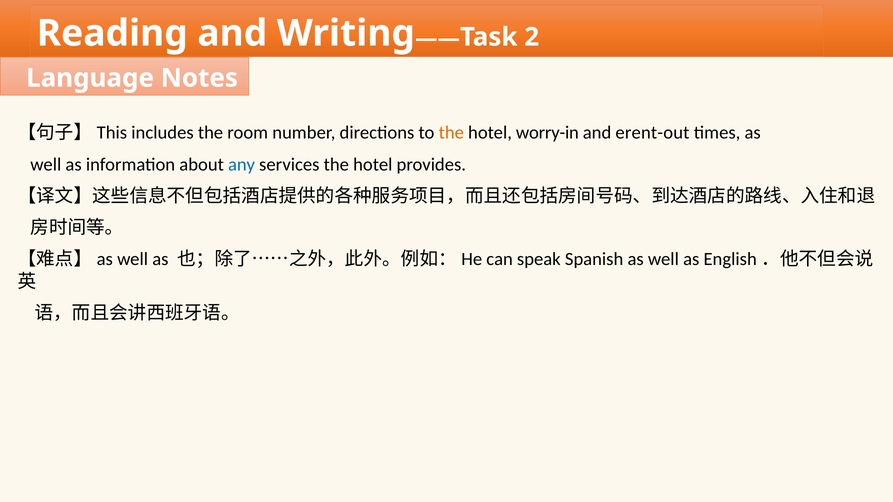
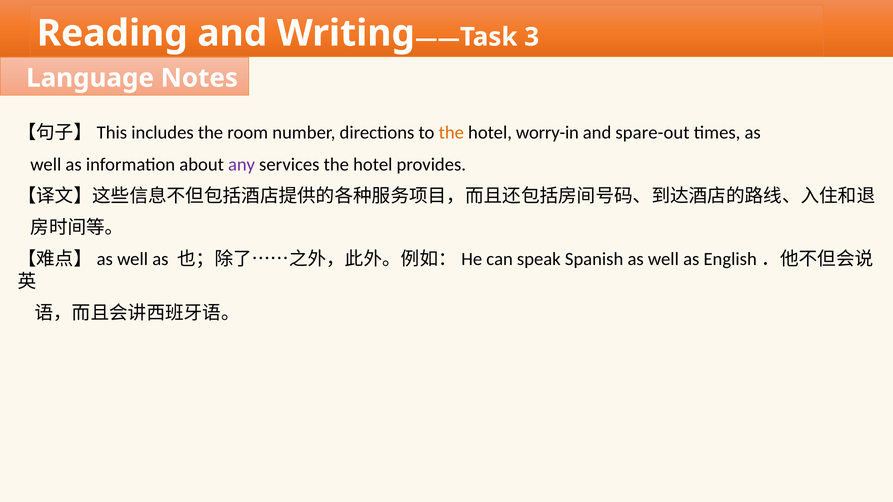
2: 2 -> 3 (532, 37)
erent-out: erent-out -> spare-out (652, 133)
any colour: blue -> purple (242, 165)
